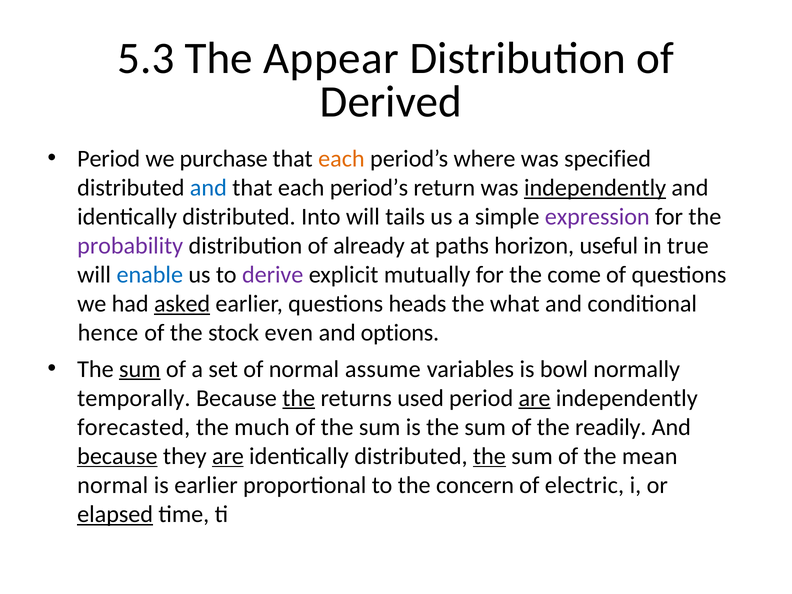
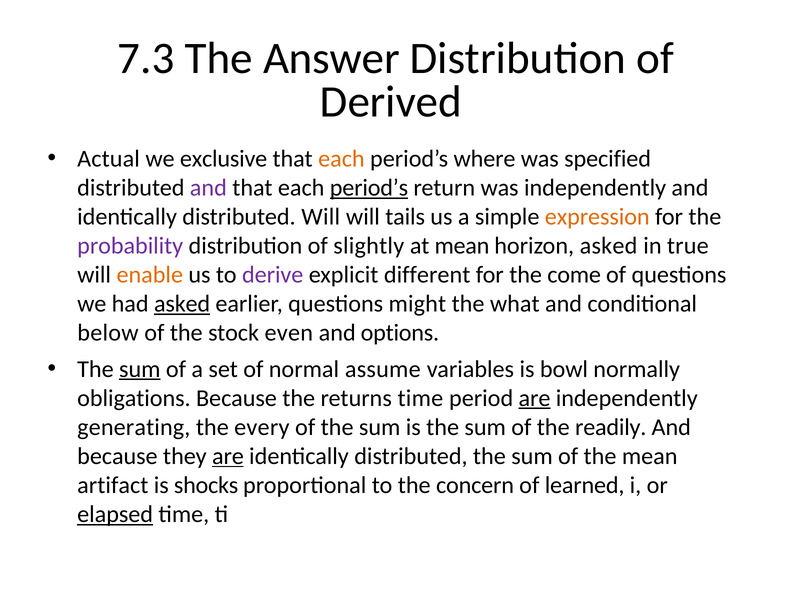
5.3: 5.3 -> 7.3 (146, 58)
Appear: Appear -> Answer (331, 58)
Period: Period -> Actual (109, 159)
purchase: purchase -> exclusive (224, 159)
and colour: blue -> purple (208, 188)
period’s underline: none -> present (369, 188)
independently underline: present -> none (595, 188)
distributed Into: Into -> Will (321, 217)
expression colour: purple -> orange (597, 217)
already: already -> slightly (369, 246)
at paths: paths -> mean (462, 246)
horizon useful: useful -> asked (609, 246)
enable colour: blue -> orange (150, 275)
mutually: mutually -> different (427, 275)
heads: heads -> might (417, 304)
hence: hence -> below (108, 333)
temporally: temporally -> obligations (134, 398)
the underline: present -> none (299, 398)
returns used: used -> time (420, 398)
forecasted: forecasted -> generating (134, 427)
much: much -> every (262, 427)
because underline: present -> none (117, 456)
the underline: present -> none (489, 456)
normal: normal -> artifact (113, 485)
is earlier: earlier -> shocks (206, 485)
electric: electric -> learned (585, 485)
